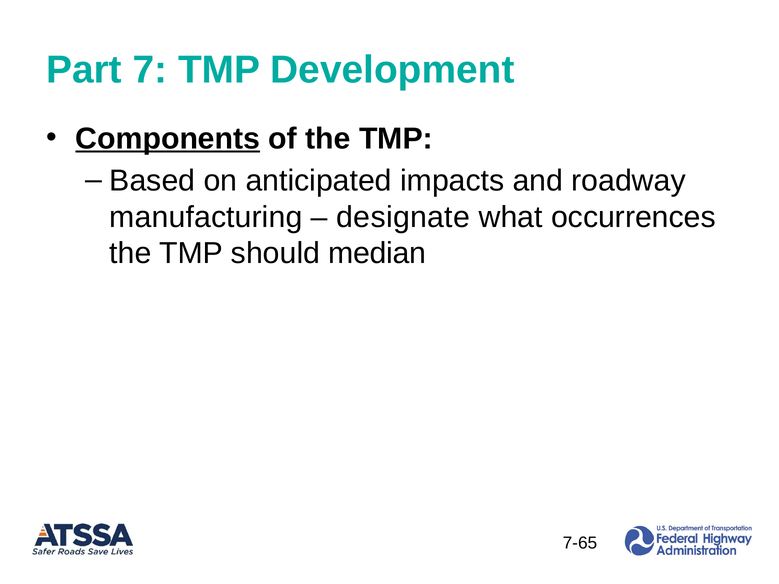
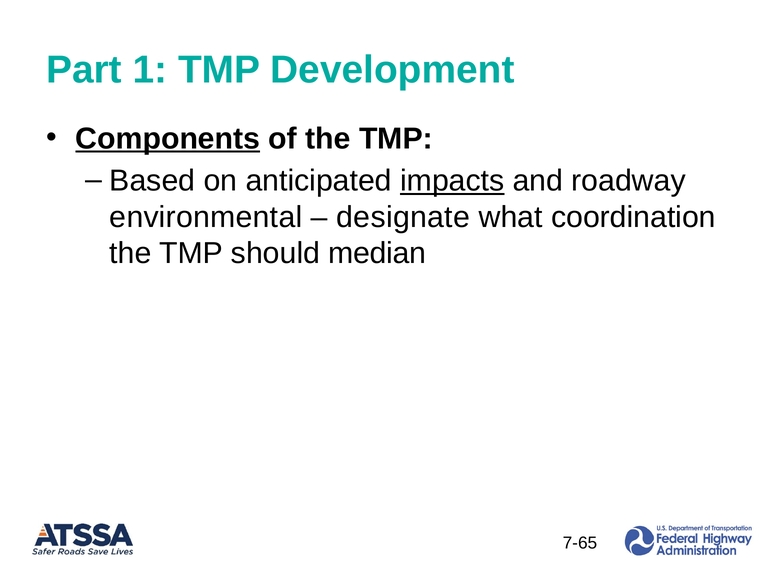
7: 7 -> 1 (150, 70)
impacts underline: none -> present (452, 181)
manufacturing: manufacturing -> environmental (206, 217)
occurrences: occurrences -> coordination (633, 217)
